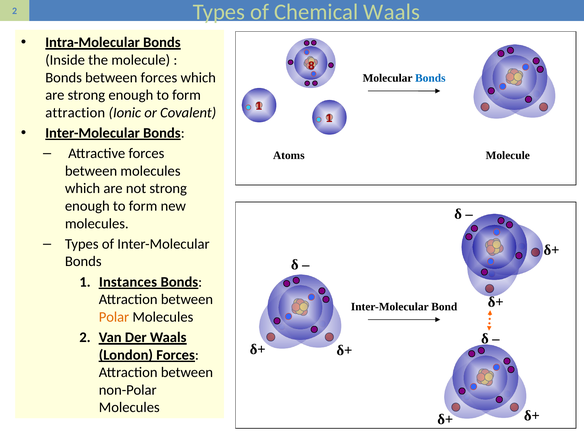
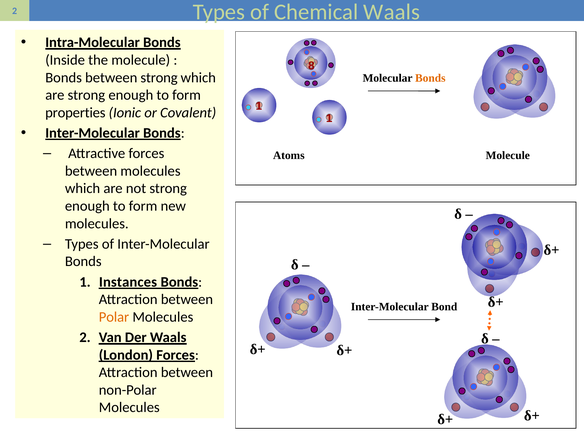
between forces: forces -> strong (159, 78)
Bonds colour: blue -> orange (430, 78)
attraction: attraction -> properties (75, 113)
